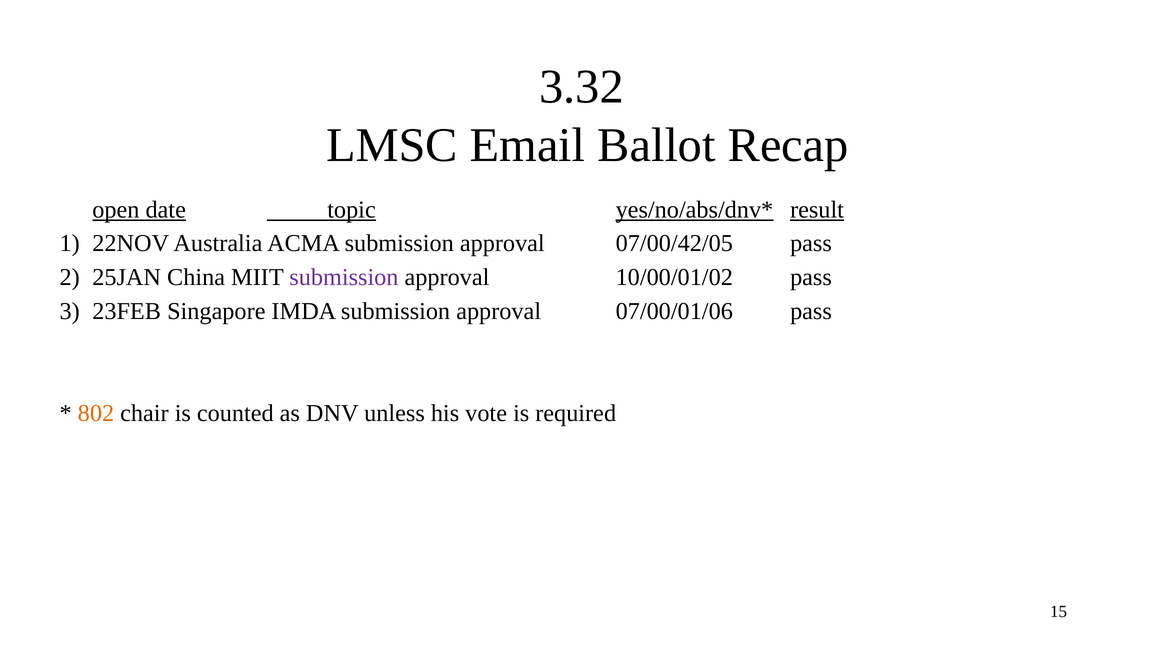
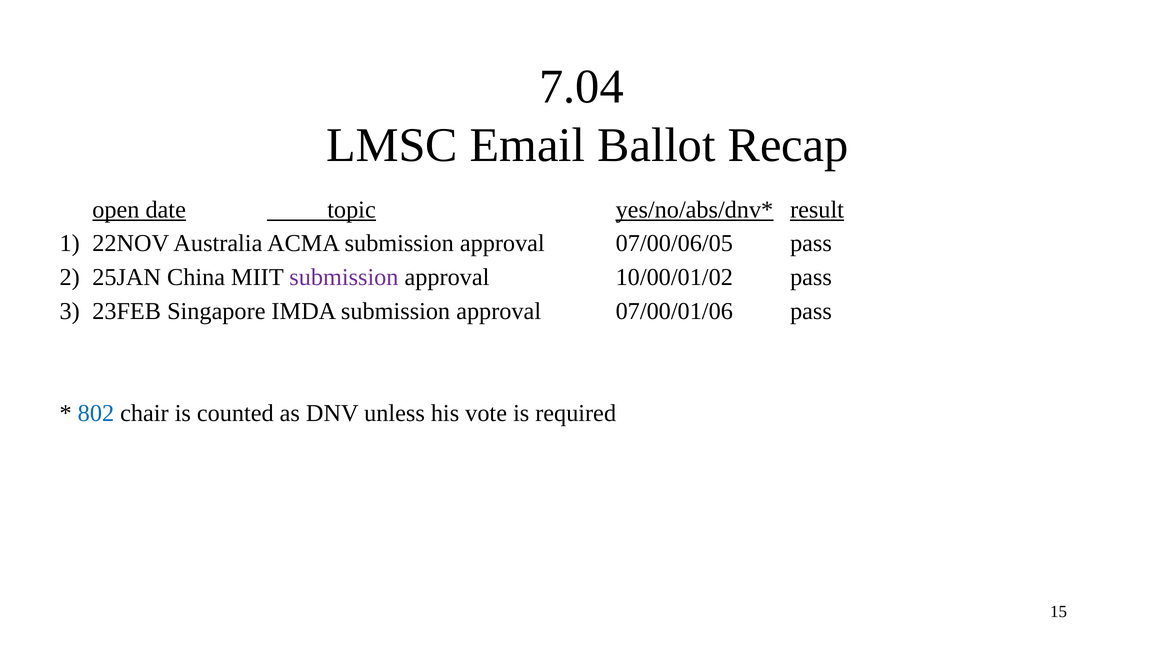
3.32: 3.32 -> 7.04 (582, 87)
07/00/42/05: 07/00/42/05 -> 07/00/06/05 (674, 244)
802 colour: orange -> blue (96, 413)
